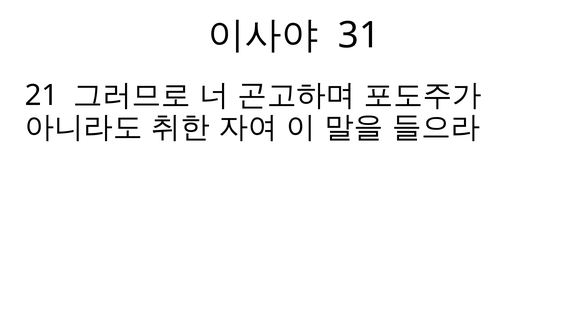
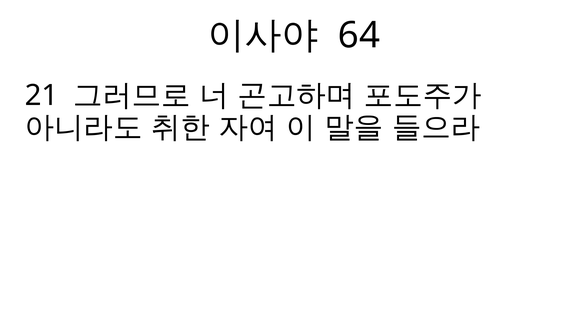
31: 31 -> 64 (359, 35)
